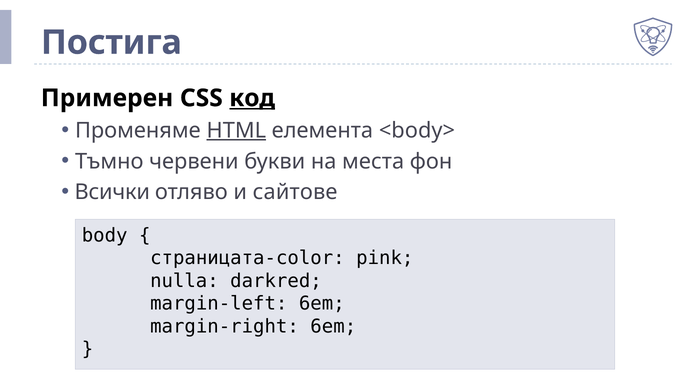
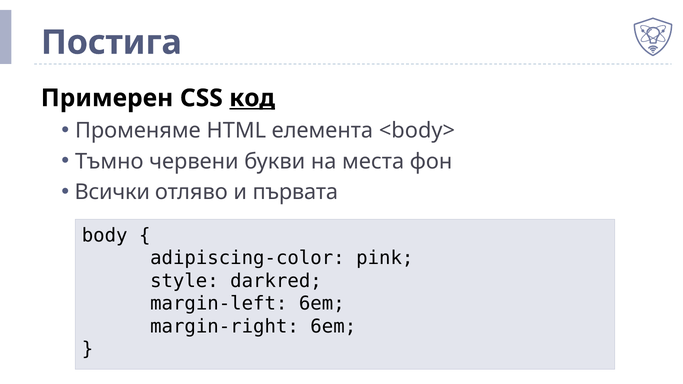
HTML underline: present -> none (236, 131)
сайтове: сайтове -> първата (295, 192)
страницата-color: страницата-color -> adipiscing-color (247, 258)
nulla: nulla -> style (184, 281)
